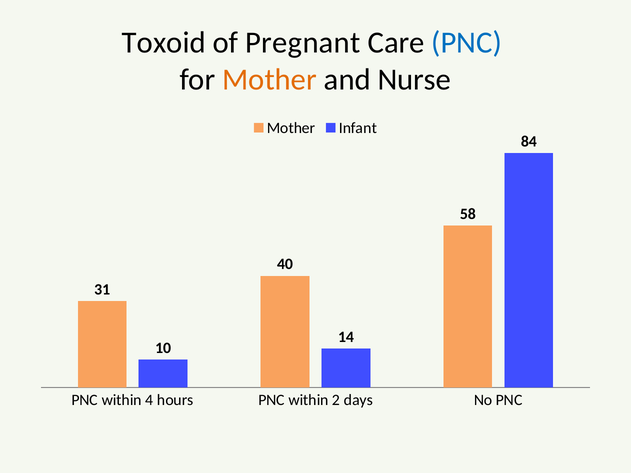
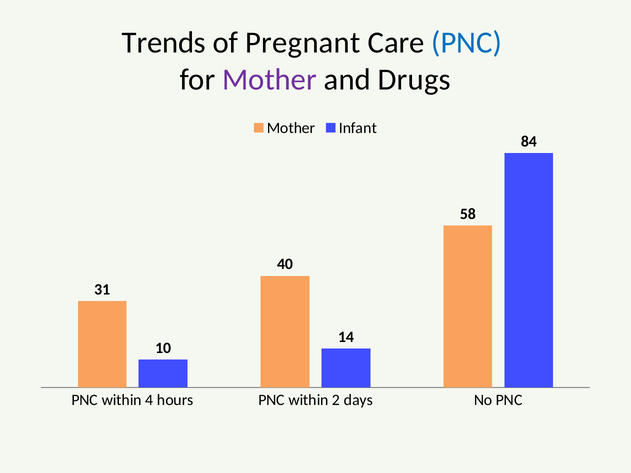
Toxoid: Toxoid -> Trends (164, 43)
Mother colour: orange -> purple (270, 79)
Nurse: Nurse -> Drugs (414, 79)
